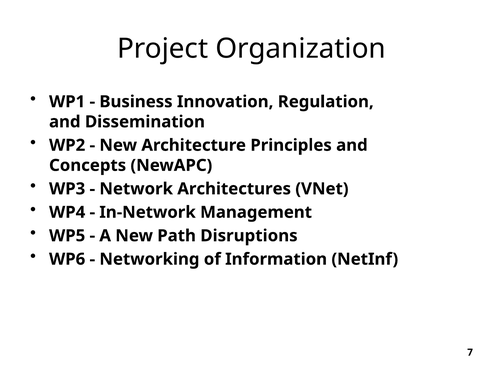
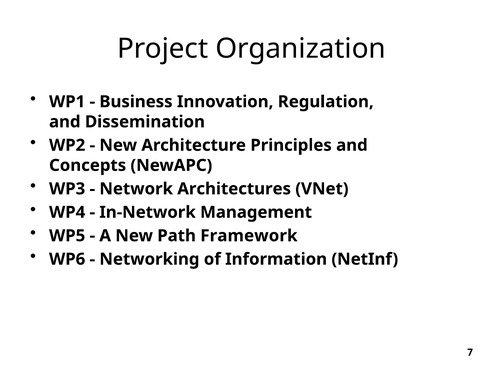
Disruptions: Disruptions -> Framework (249, 236)
